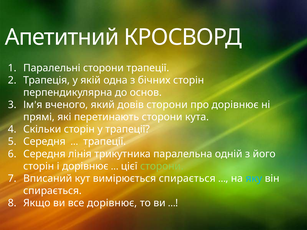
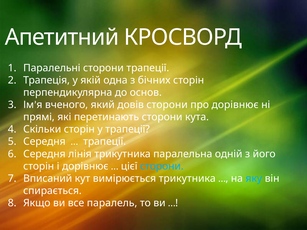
сторони colour: light green -> light blue (162, 166)
вимірюється спирається: спирається -> трикутника (187, 179)
все дорівнює: дорівнює -> паралель (112, 203)
